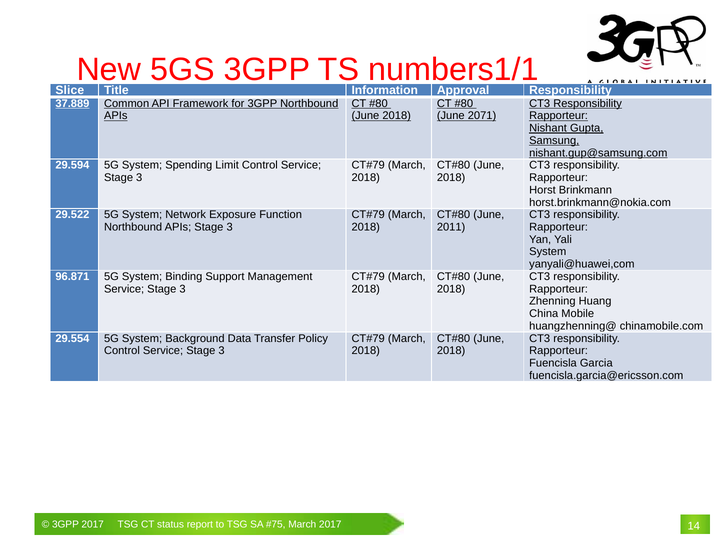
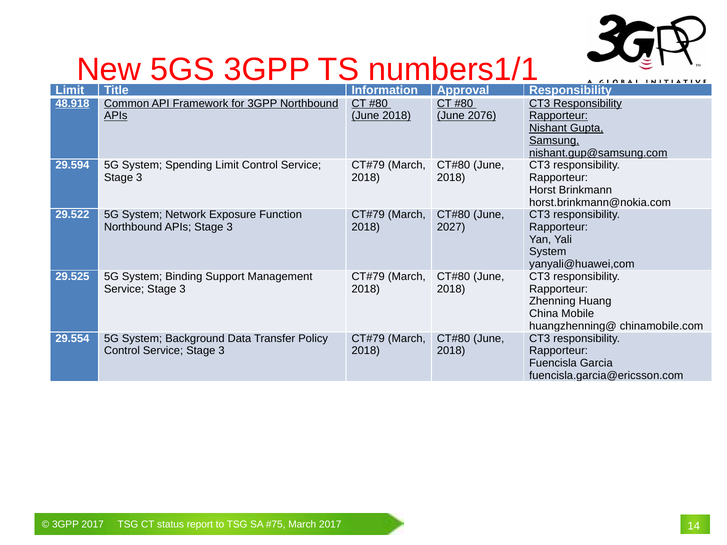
Slice: Slice -> Limit (70, 91)
37.889: 37.889 -> 48.918 (72, 103)
2071: 2071 -> 2076 (482, 116)
2011: 2011 -> 2027 (451, 227)
96.871: 96.871 -> 29.525 (72, 277)
